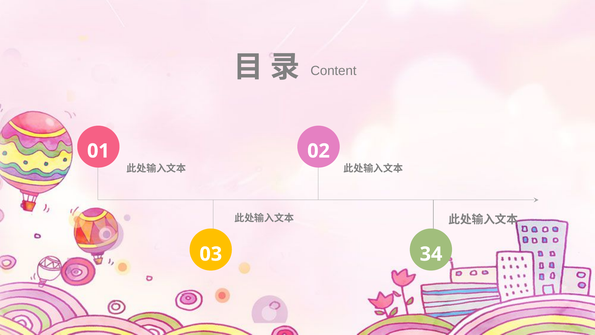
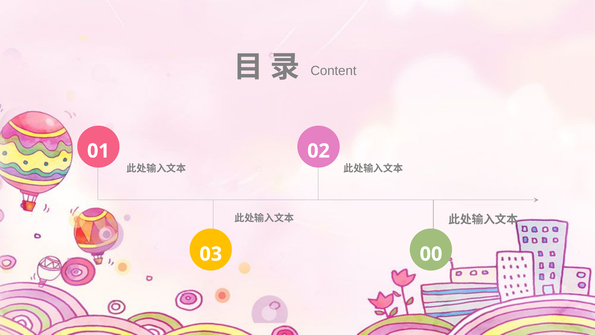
34: 34 -> 00 (431, 254)
